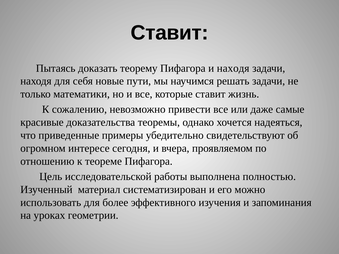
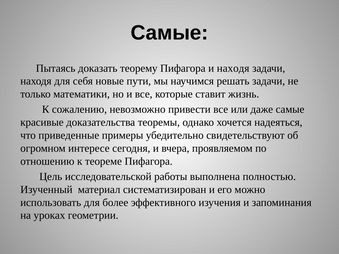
Ставит: Ставит -> Самые (170, 33)
